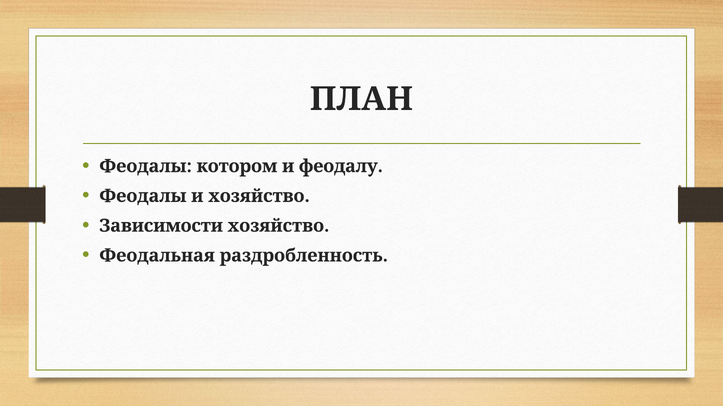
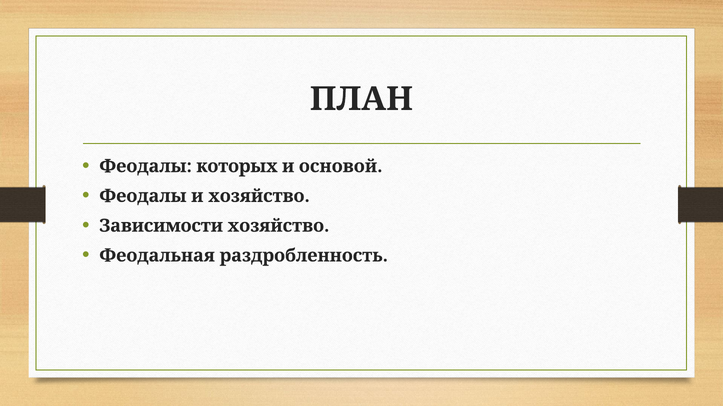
котором: котором -> которых (237, 166)
феодалу: феодалу -> основой (341, 166)
